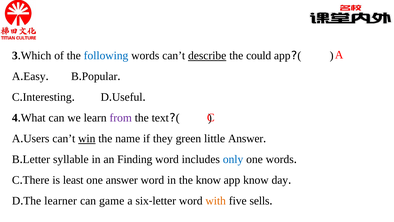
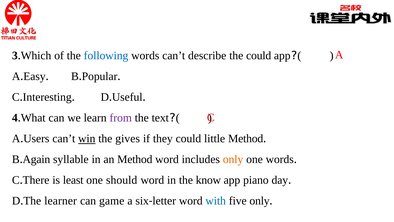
describe underline: present -> none (207, 56)
name: name -> gives (128, 138)
they green: green -> could (188, 138)
little Answer: Answer -> Method (246, 138)
Letter: Letter -> Again (36, 159)
an Finding: Finding -> Method (135, 159)
only colour: blue -> orange (233, 159)
one answer: answer -> should (122, 180)
app know: know -> piano (256, 180)
with colour: orange -> blue (216, 200)
five sells: sells -> only (260, 200)
